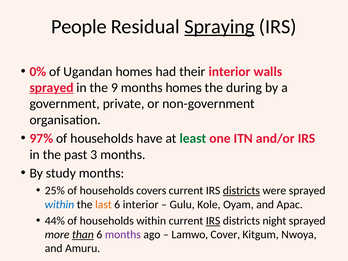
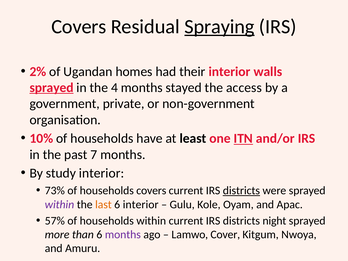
People: People -> Covers (79, 27)
0%: 0% -> 2% (38, 72)
9: 9 -> 4 (114, 88)
months homes: homes -> stayed (184, 88)
during: during -> access (244, 88)
97%: 97% -> 10% (41, 138)
least colour: green -> black (193, 138)
ITN underline: none -> present (243, 138)
3: 3 -> 7 (94, 155)
study months: months -> interior (102, 173)
25%: 25% -> 73% (55, 191)
within colour: blue -> purple (59, 204)
44%: 44% -> 57% (55, 221)
IRS underline: present -> none (213, 221)
than underline: present -> none (83, 235)
